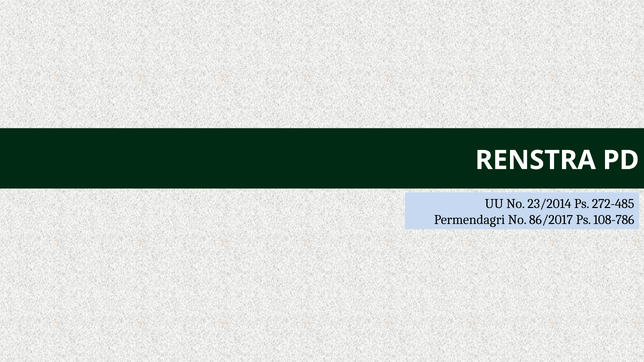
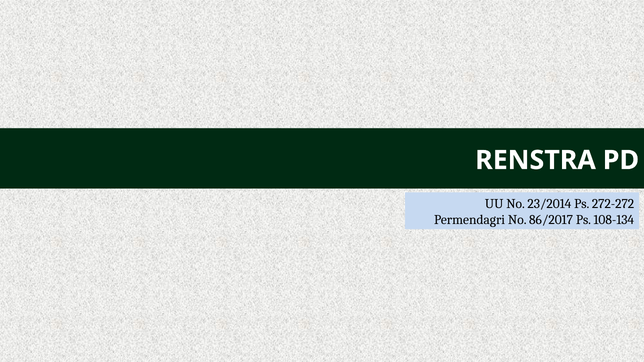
272-485: 272-485 -> 272-272 (613, 204)
108-786: 108-786 -> 108-134 (614, 220)
